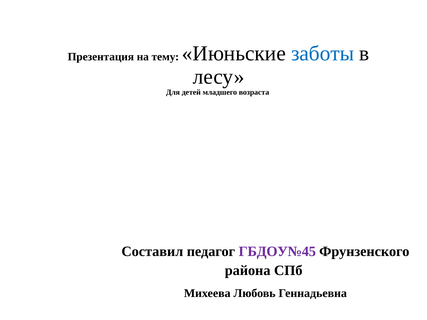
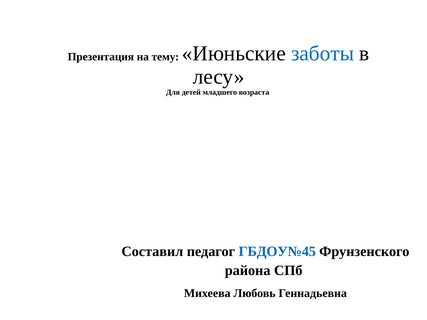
ГБДОУ№45 colour: purple -> blue (277, 252)
